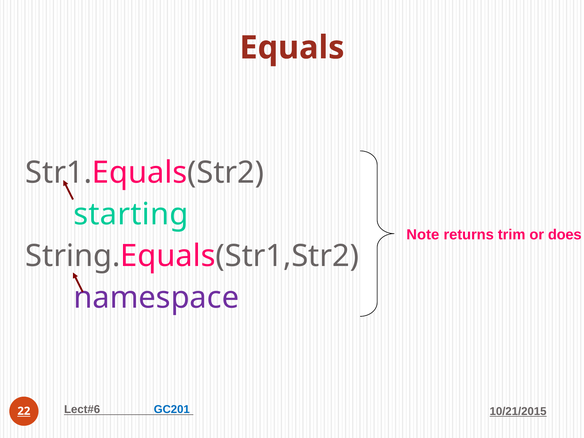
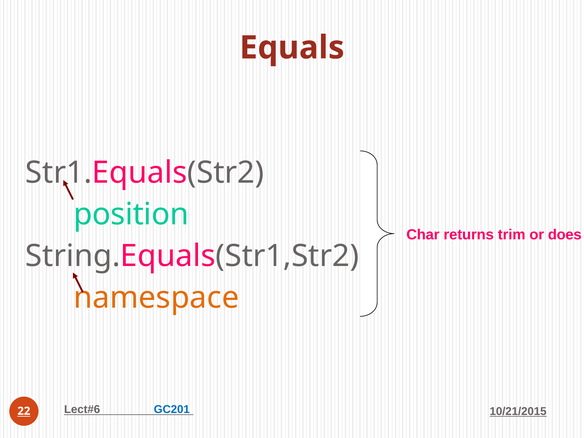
starting: starting -> position (131, 214)
Note: Note -> Char (423, 235)
namespace colour: purple -> orange (156, 298)
